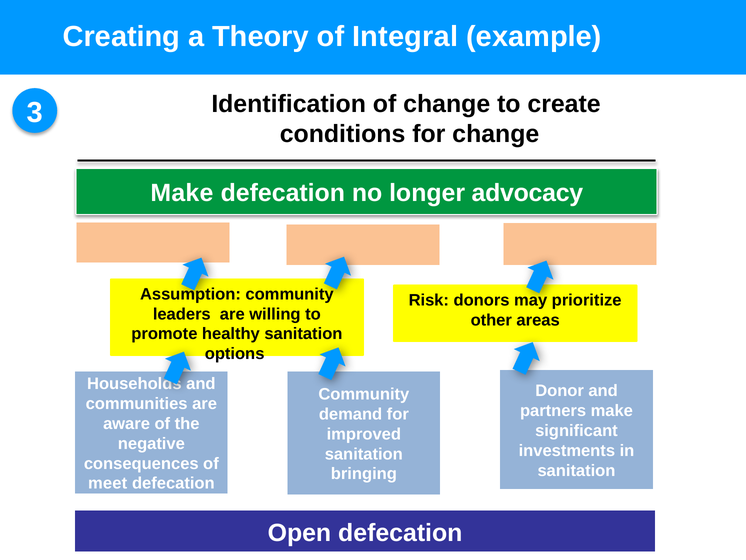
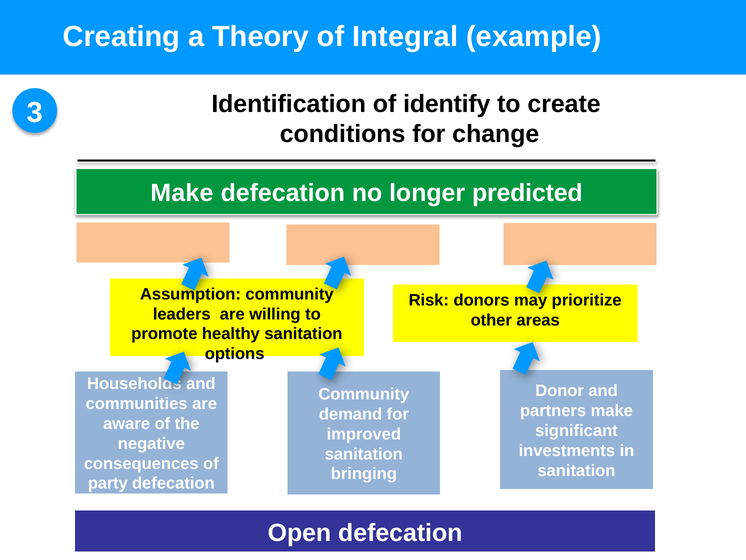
of change: change -> identify (447, 104)
advocacy: advocacy -> predicted (527, 193)
meet: meet -> party (108, 483)
